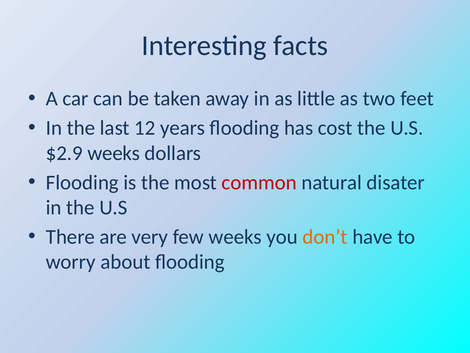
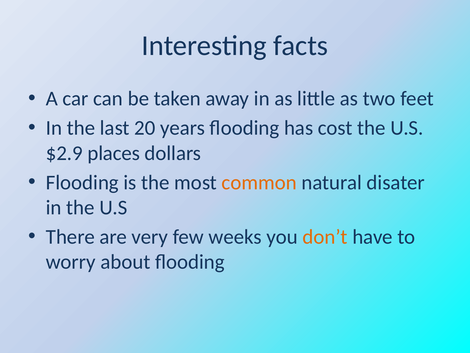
12: 12 -> 20 (145, 128)
$2.9 weeks: weeks -> places (114, 153)
common colour: red -> orange (259, 182)
